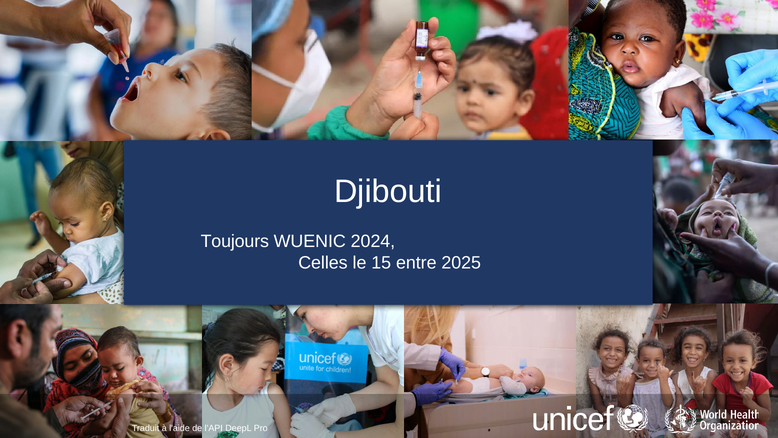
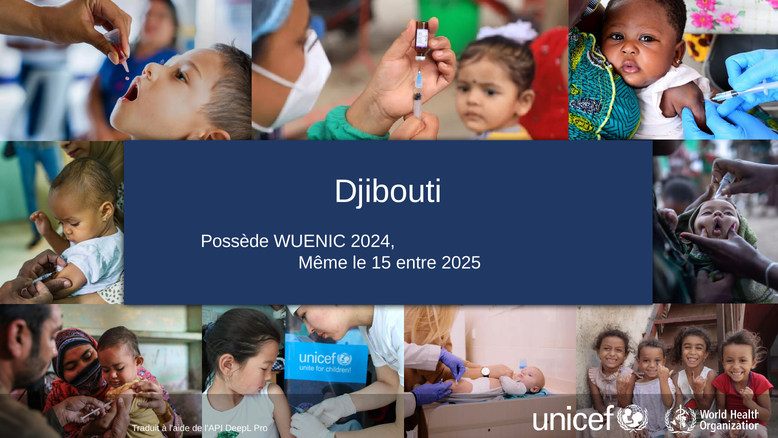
Toujours: Toujours -> Possède (235, 241)
Celles: Celles -> Même (323, 263)
